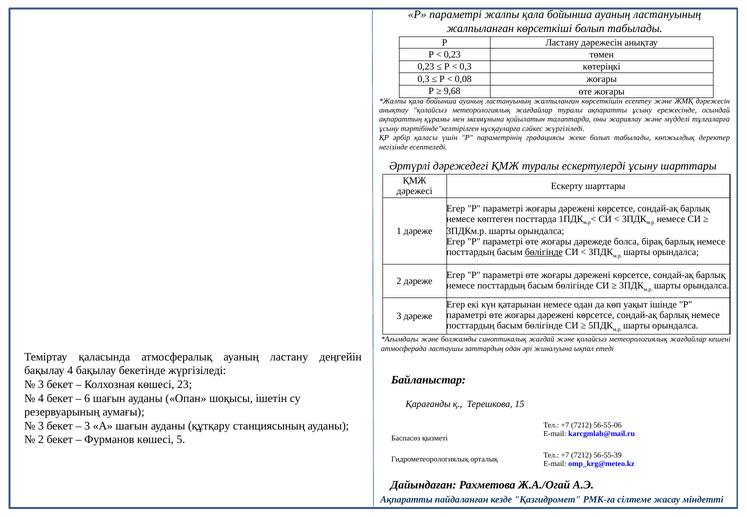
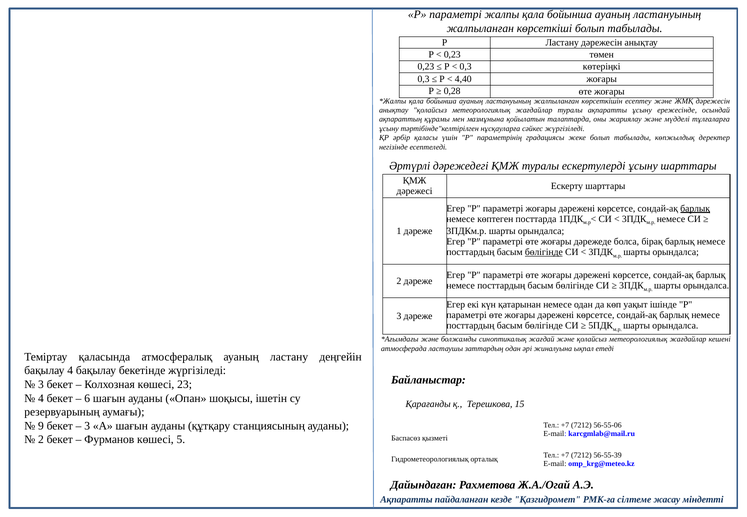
0,08: 0,08 -> 4,40 (463, 79)
9,68: 9,68 -> 0,28 (452, 91)
барлық underline: none -> present (695, 208)
3: 3 -> 9 (41, 426)
